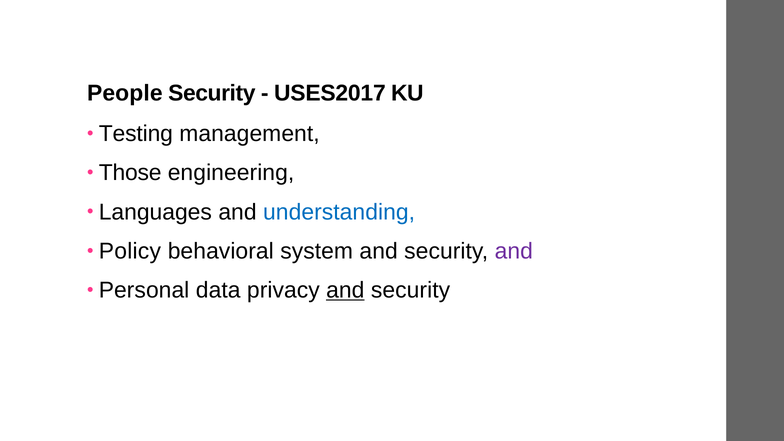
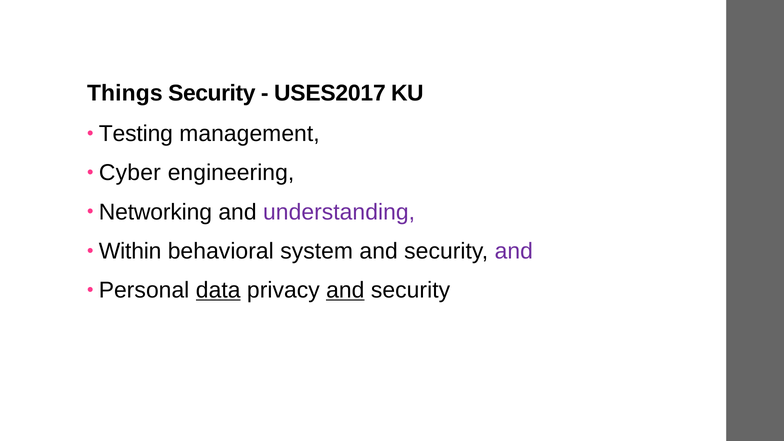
People: People -> Things (125, 93)
Those: Those -> Cyber (130, 173)
Languages: Languages -> Networking (155, 212)
understanding colour: blue -> purple (339, 212)
Policy: Policy -> Within (130, 251)
data underline: none -> present (218, 290)
